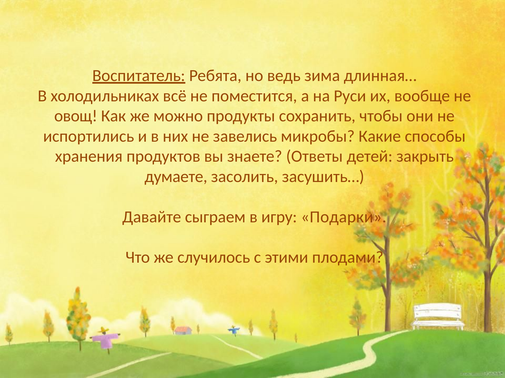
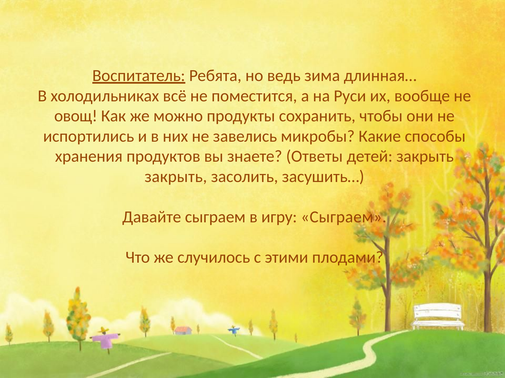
думаете: думаете -> закрыть (176, 177)
игру Подарки: Подарки -> Сыграем (344, 217)
